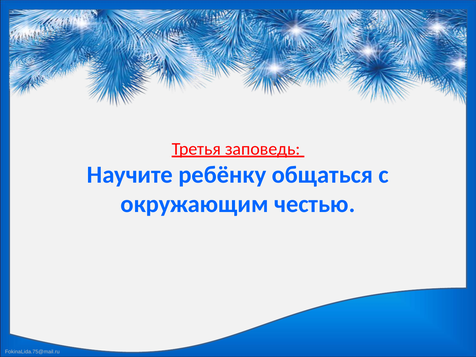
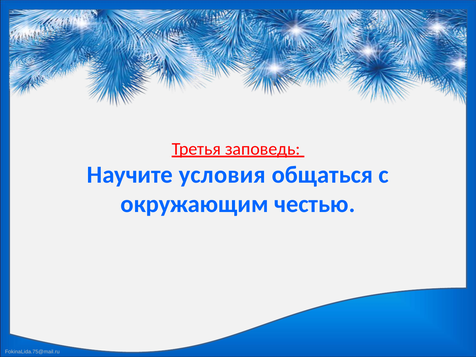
ребёнку: ребёнку -> условия (222, 175)
